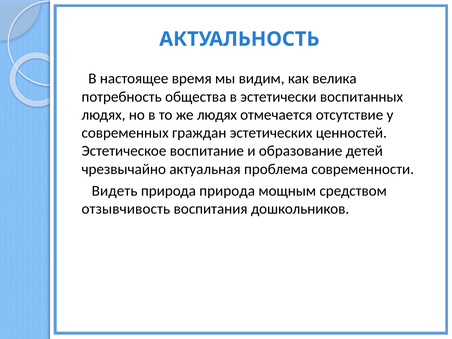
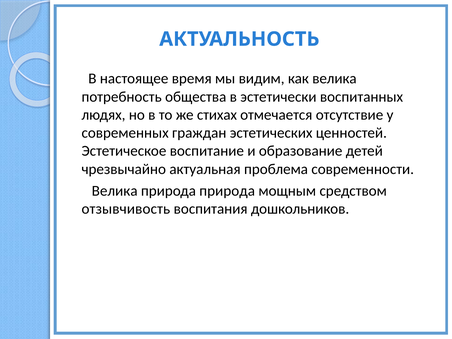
же людях: людях -> стихах (217, 115)
Видеть: Видеть -> Велика (115, 191)
